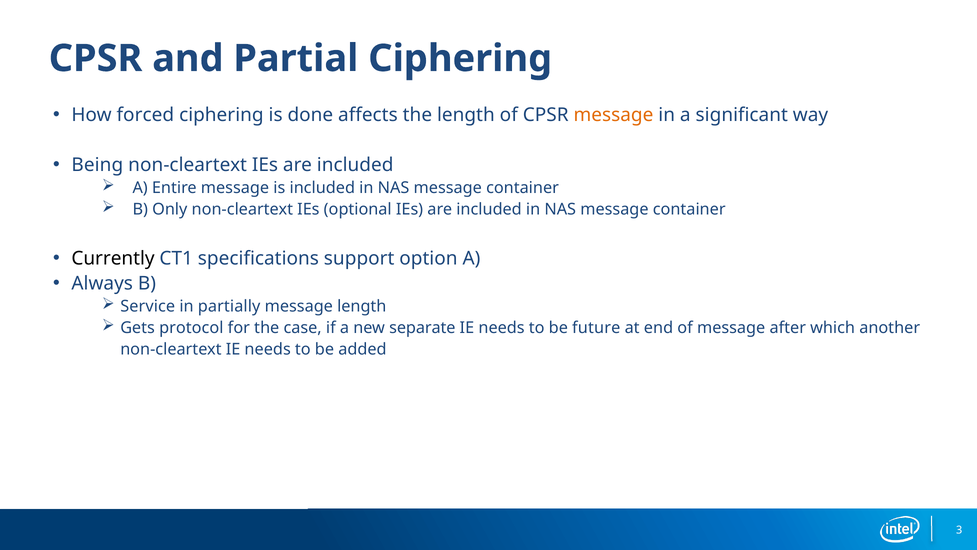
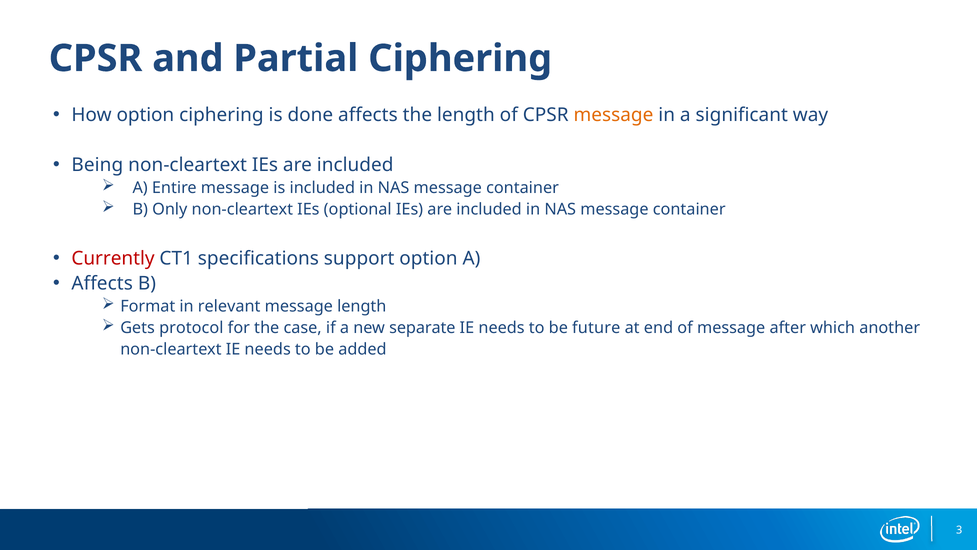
How forced: forced -> option (145, 115)
Currently colour: black -> red (113, 258)
Always: Always -> Affects (102, 283)
Service: Service -> Format (148, 306)
partially: partially -> relevant (229, 306)
